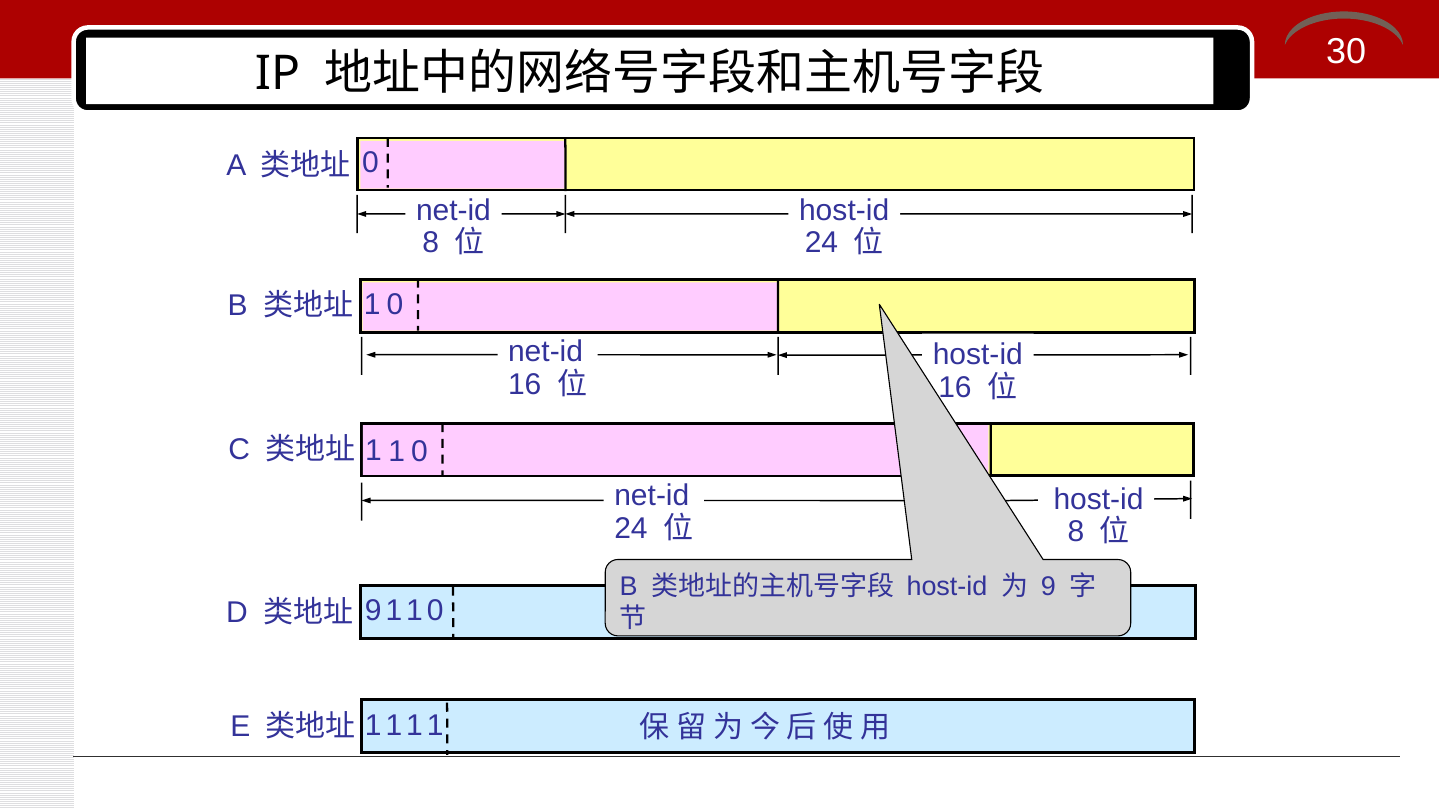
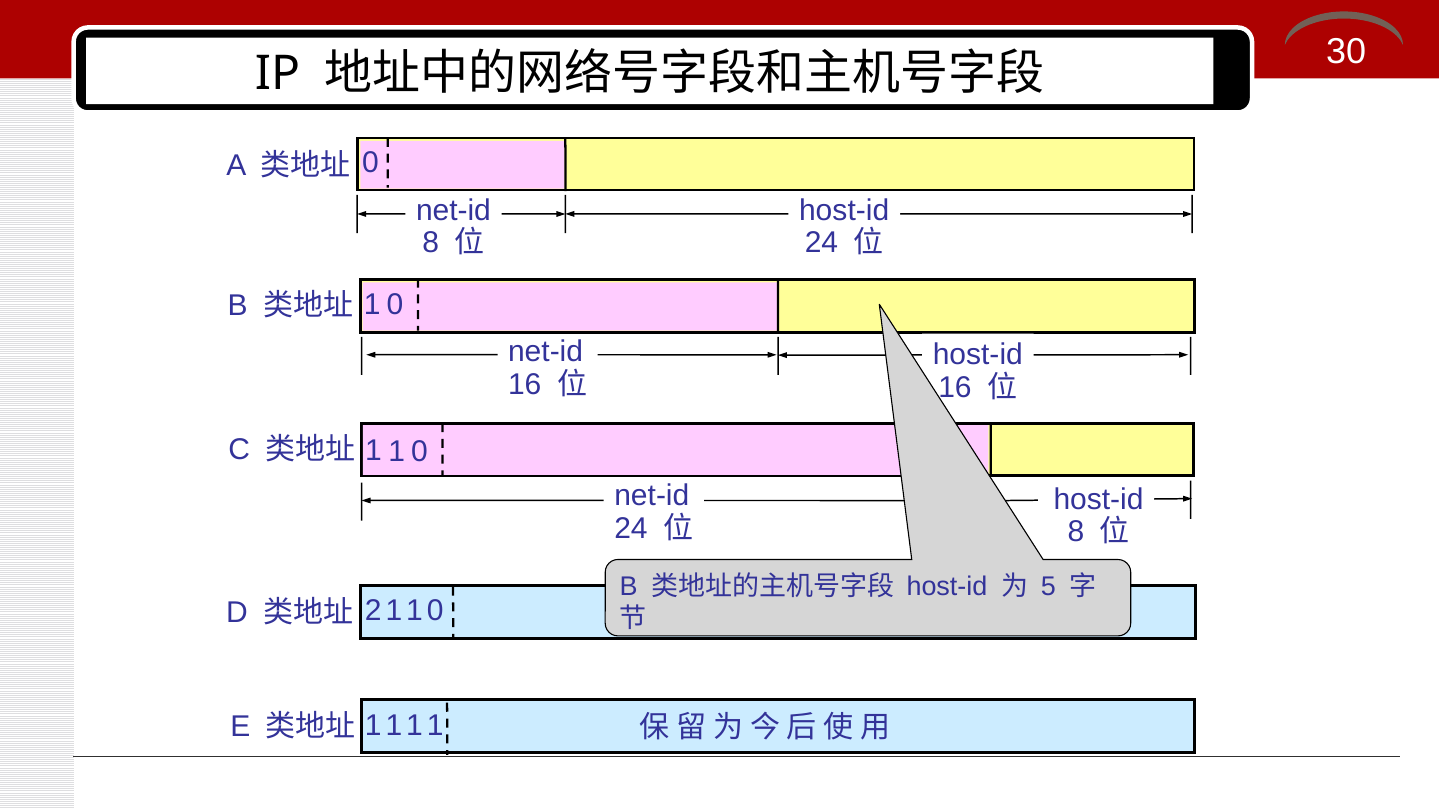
9: 9 -> 5 (1048, 587)
9: 9 -> 2 (373, 611)
